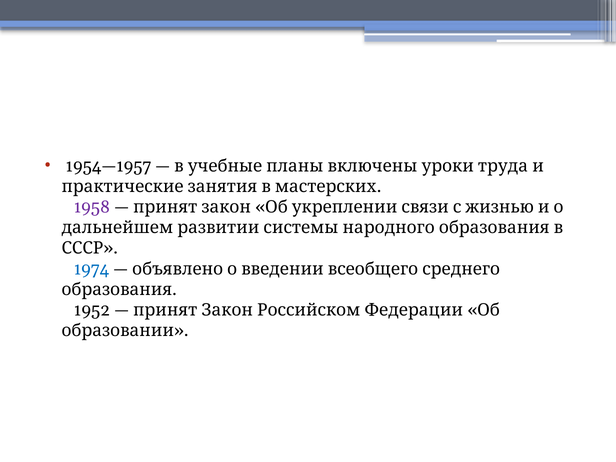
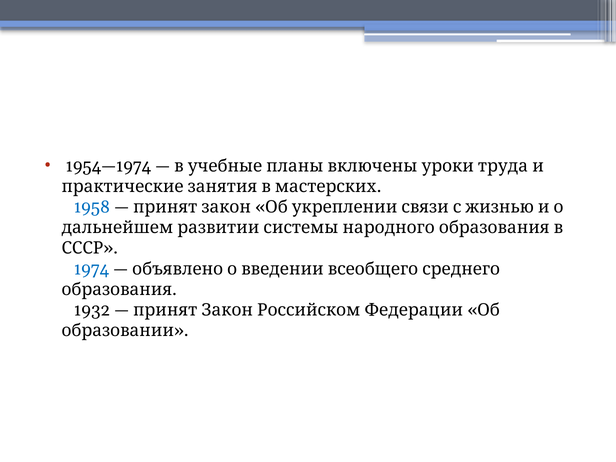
1954—1957: 1954—1957 -> 1954—1974 (108, 166)
1958 colour: purple -> blue (92, 207)
1952: 1952 -> 1932 (92, 310)
